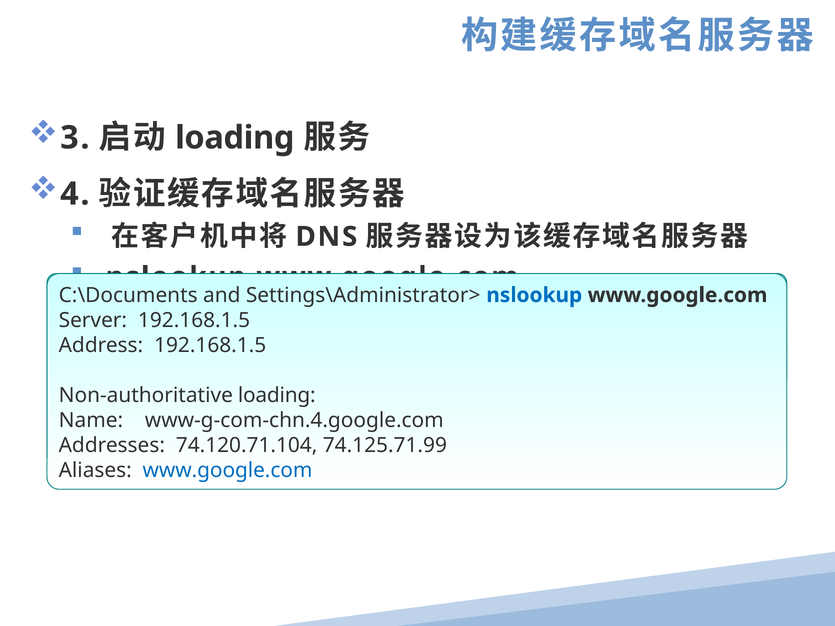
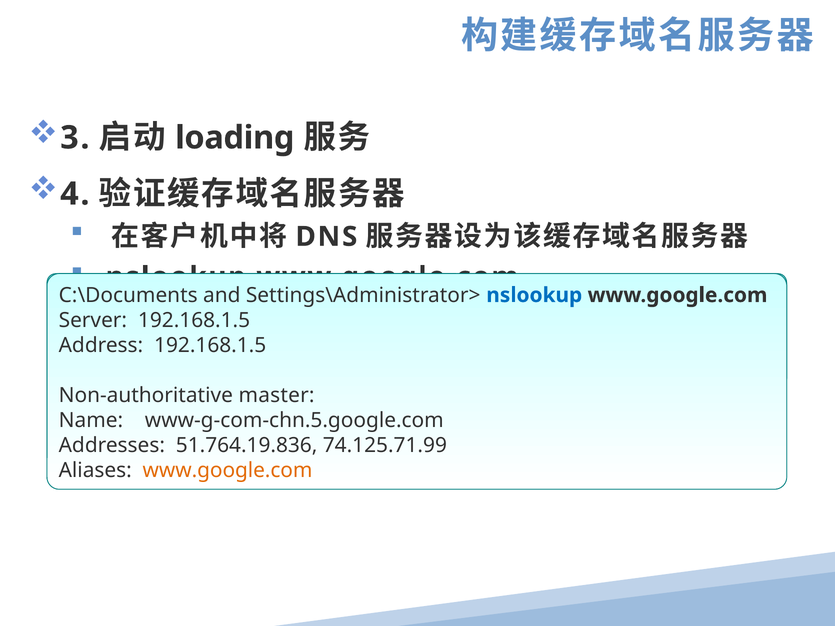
Non-authoritative loading: loading -> master (277, 396)
www-g-com-chn.4.google.com: www-g-com-chn.4.google.com -> www-g-com-chn.5.google.com (294, 421)
74.120.71.104: 74.120.71.104 -> 51.764.19.836 (247, 446)
www.google.com colour: blue -> orange (228, 471)
